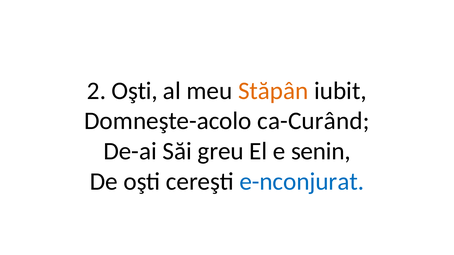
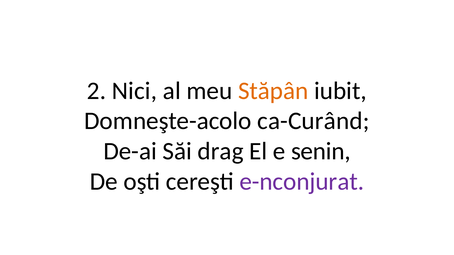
2 Oşti: Oşti -> Nici (134, 91)
greu: greu -> drag (221, 151)
e-nconjurat colour: blue -> purple (302, 182)
